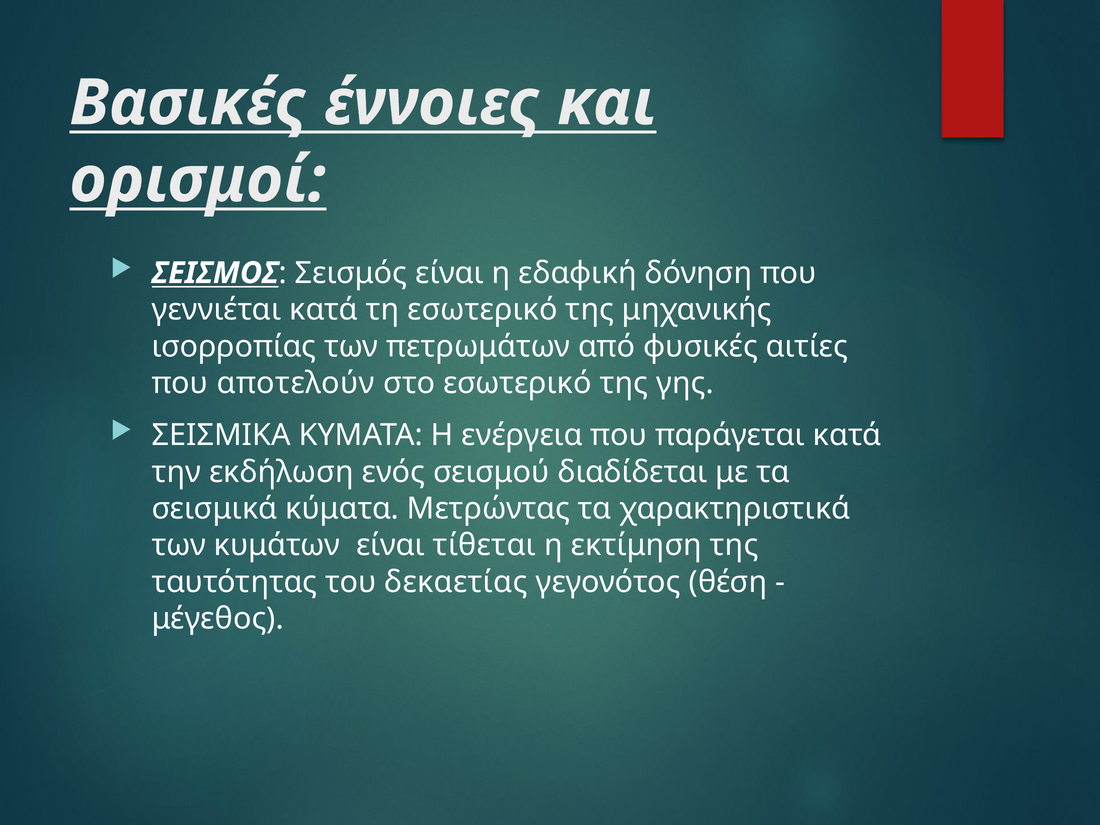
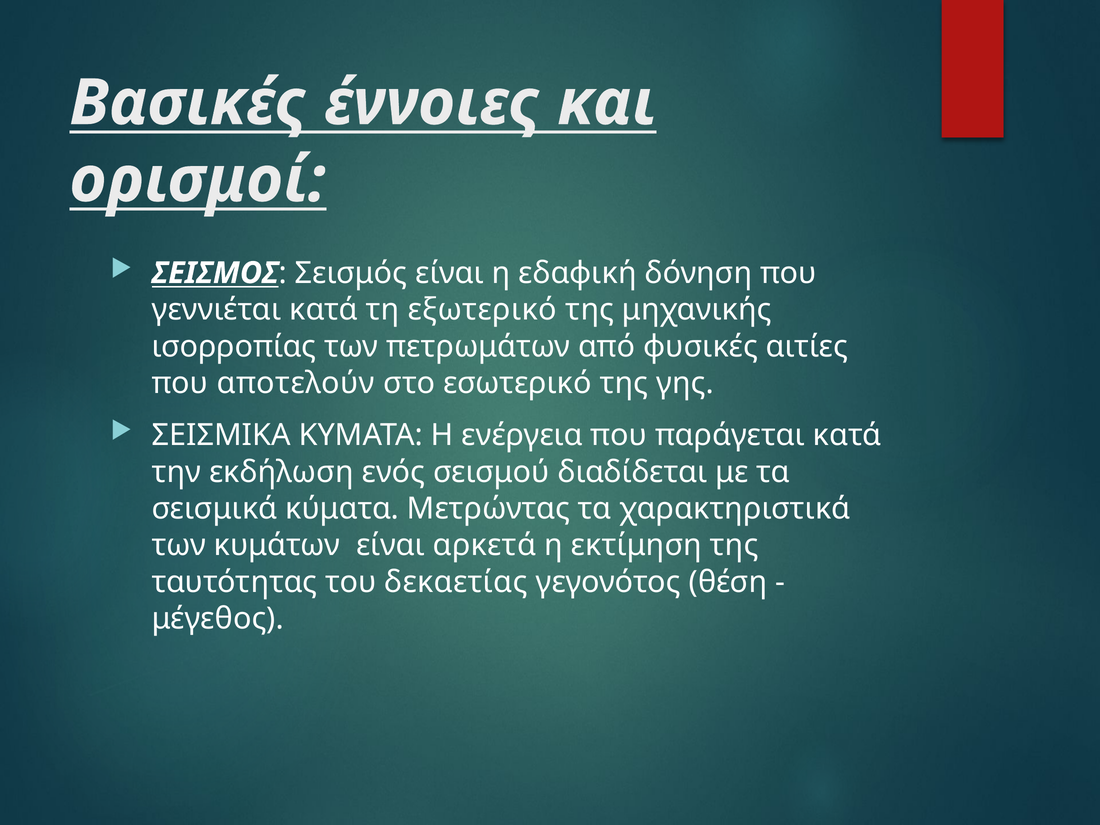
τη εσωτερικό: εσωτερικό -> εξωτερικό (482, 310)
τίθεται: τίθεται -> αρκετά (484, 545)
